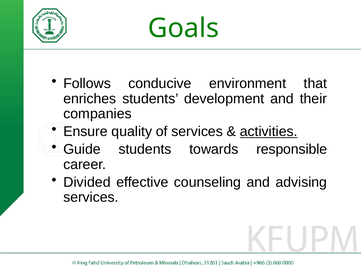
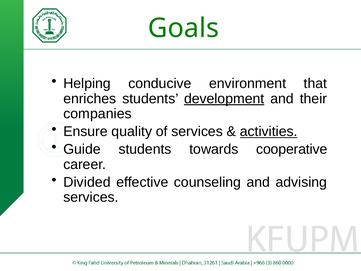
Follows: Follows -> Helping (87, 83)
development underline: none -> present (224, 99)
responsible: responsible -> cooperative (292, 149)
